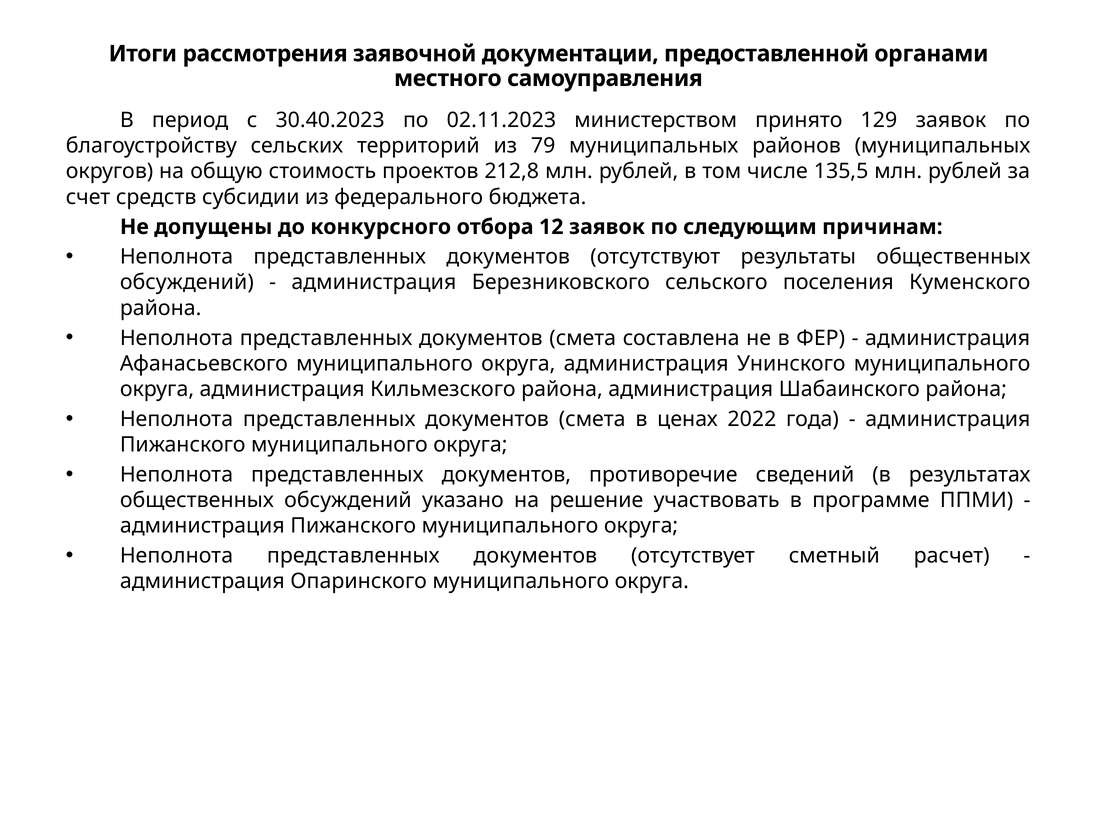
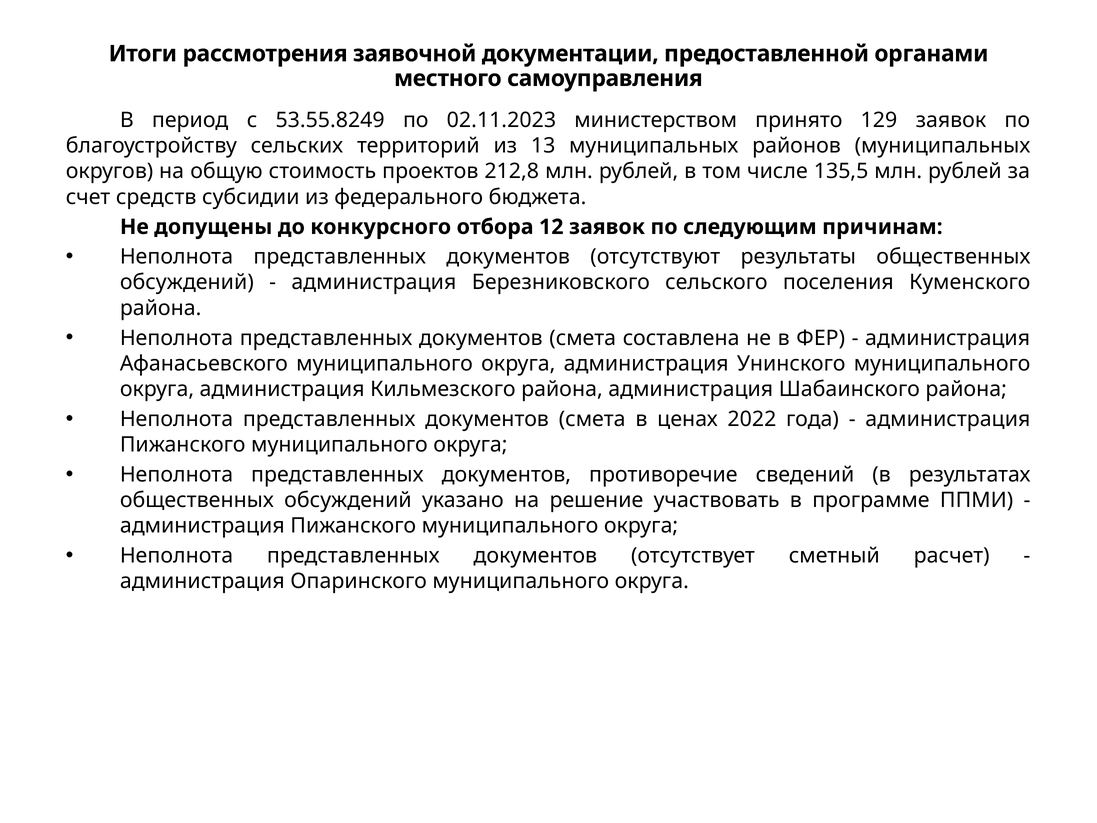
30.40.2023: 30.40.2023 -> 53.55.8249 (330, 120)
79: 79 -> 13 (543, 146)
